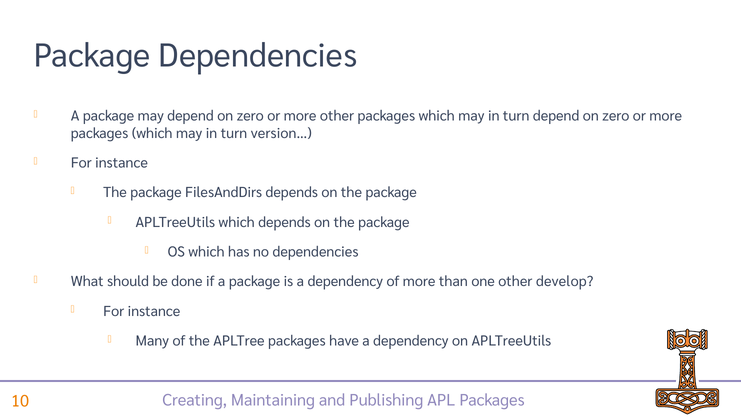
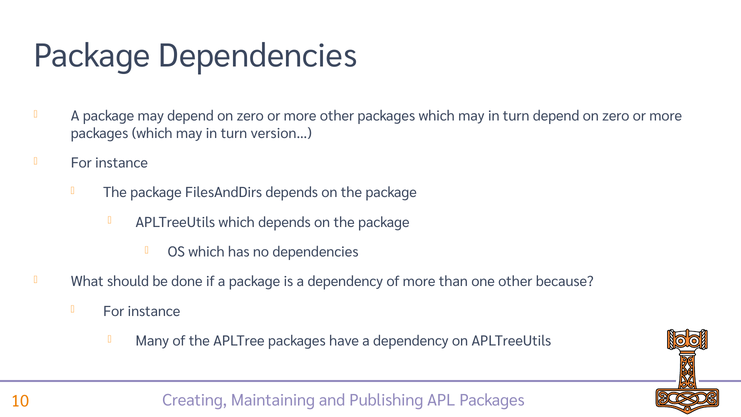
develop: develop -> because (565, 282)
